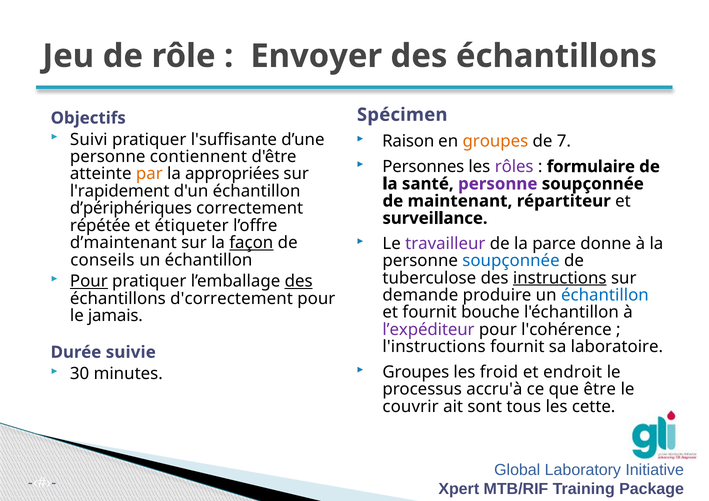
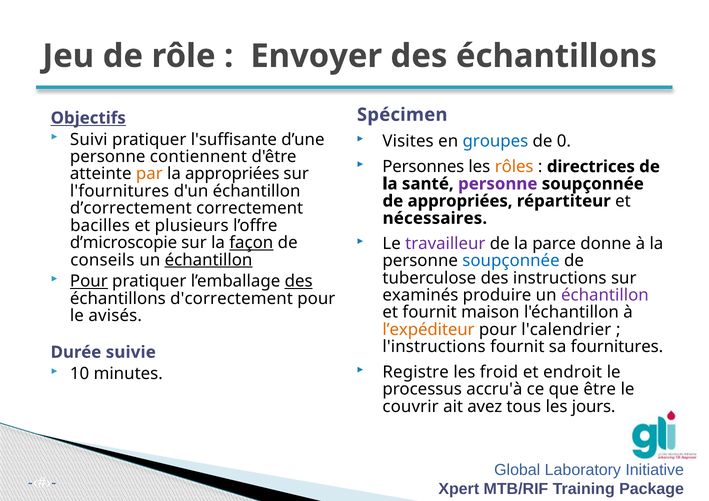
Objectifs underline: none -> present (88, 118)
Raison: Raison -> Visites (408, 141)
groupes colour: orange -> blue (495, 141)
7: 7 -> 0 (564, 141)
rôles colour: purple -> orange (514, 166)
formulaire: formulaire -> directrices (591, 166)
l'rapidement: l'rapidement -> l'fournitures (120, 191)
de maintenant: maintenant -> appropriées (460, 201)
d’périphériques: d’périphériques -> d’correctement (131, 208)
surveillance: surveillance -> nécessaires (435, 218)
répétée: répétée -> bacilles (100, 225)
étiqueter: étiqueter -> plusieurs (192, 225)
d’maintenant: d’maintenant -> d’microscopie (124, 242)
échantillon underline: none -> present (209, 260)
instructions underline: present -> none (560, 278)
demande: demande -> examinés (420, 295)
échantillon colour: blue -> purple (605, 295)
bouche: bouche -> maison (490, 312)
jamais: jamais -> avisés (115, 315)
l’expéditeur colour: purple -> orange (429, 329)
l'cohérence: l'cohérence -> l'calendrier (566, 329)
laboratoire: laboratoire -> fournitures (617, 346)
Groupes: Groupes -> Registre (416, 372)
30: 30 -> 10 (80, 373)
sont: sont -> avez (485, 406)
cette: cette -> jours (594, 406)
